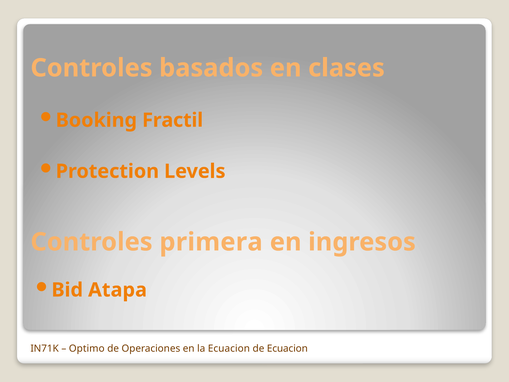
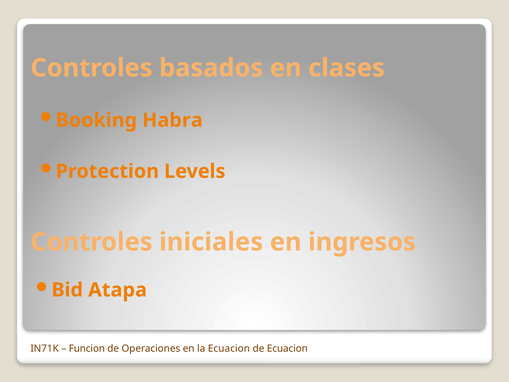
Fractil: Fractil -> Habra (172, 120)
primera: primera -> iniciales (211, 242)
Optimo: Optimo -> Funcion (87, 348)
